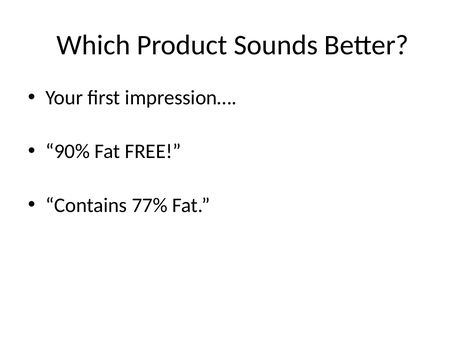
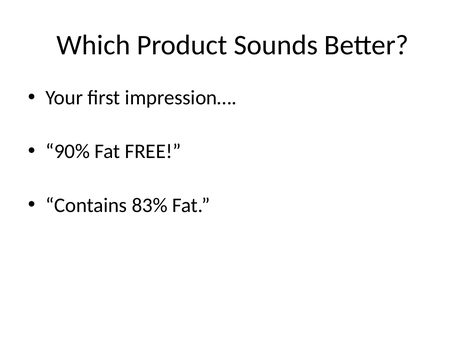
77%: 77% -> 83% (150, 205)
